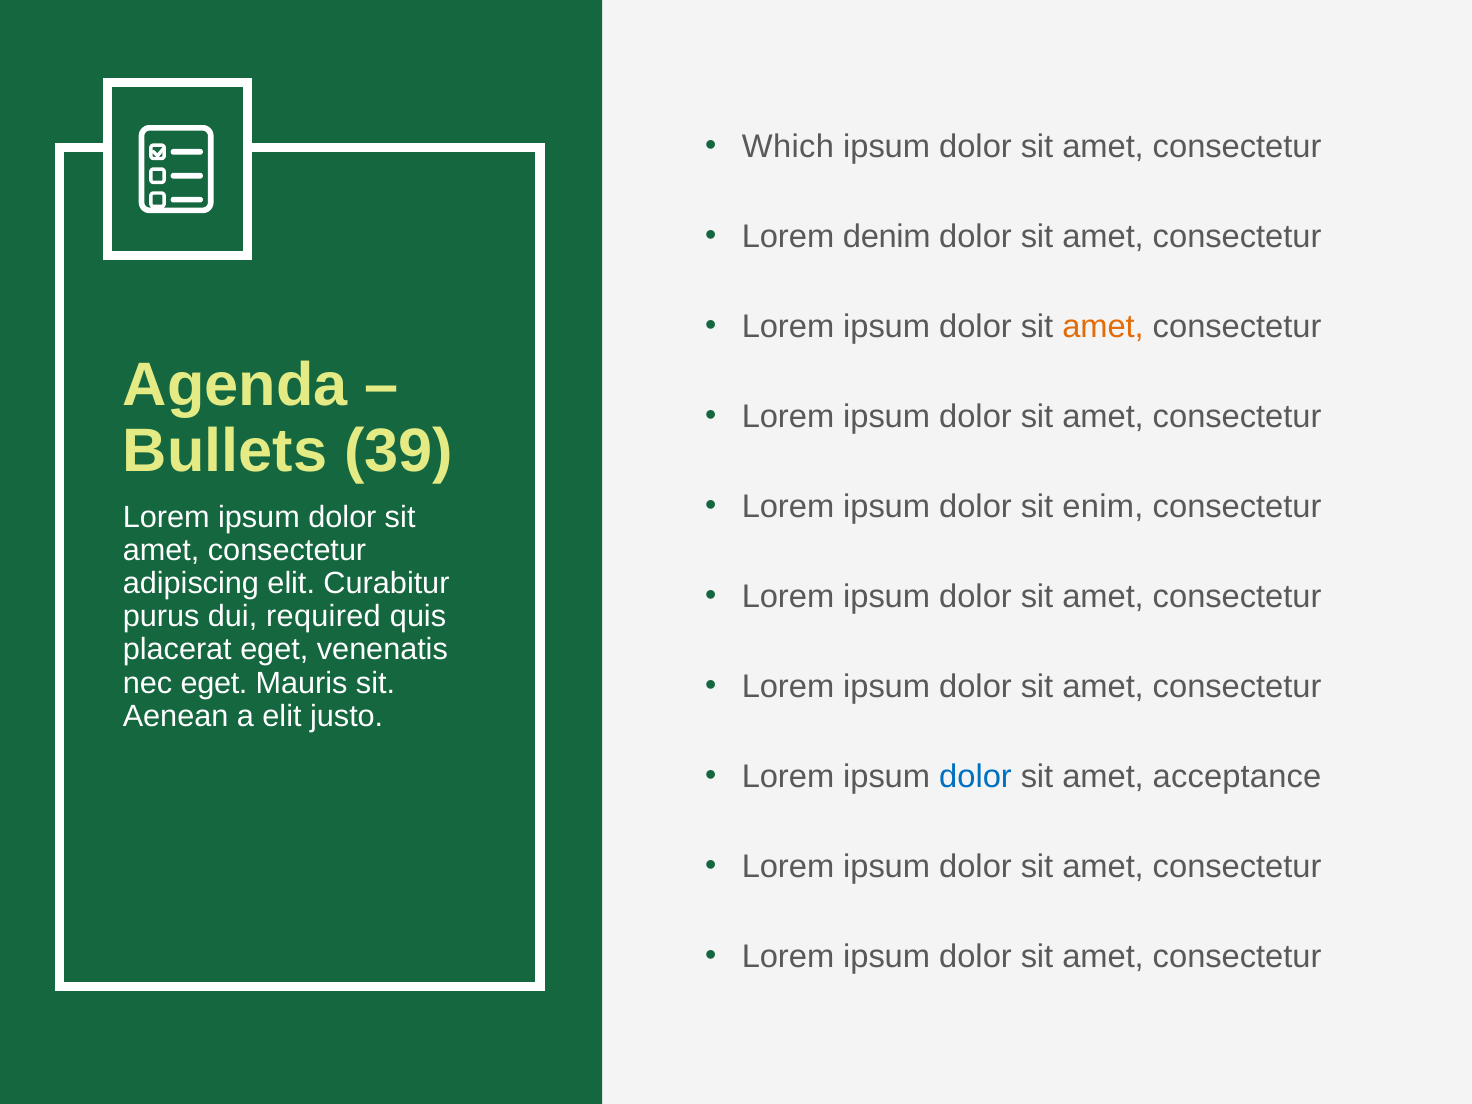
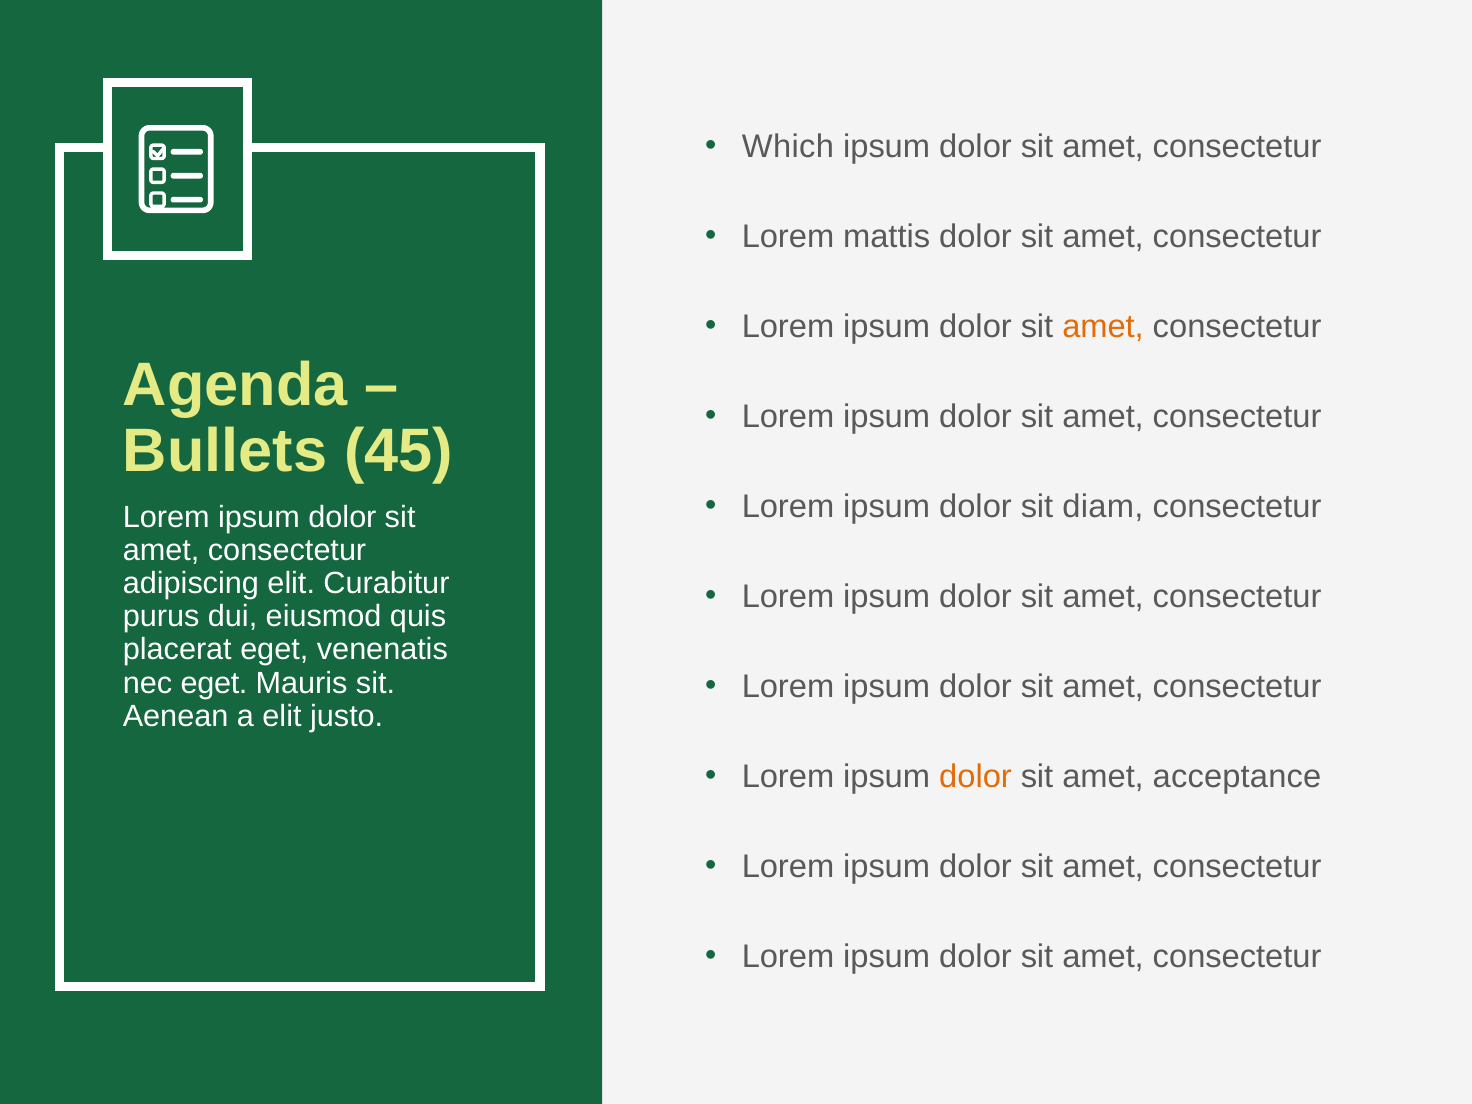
denim: denim -> mattis (887, 236)
39: 39 -> 45 (399, 451)
enim: enim -> diam (1103, 507)
required: required -> eiusmod (324, 617)
dolor colour: blue -> orange (975, 777)
